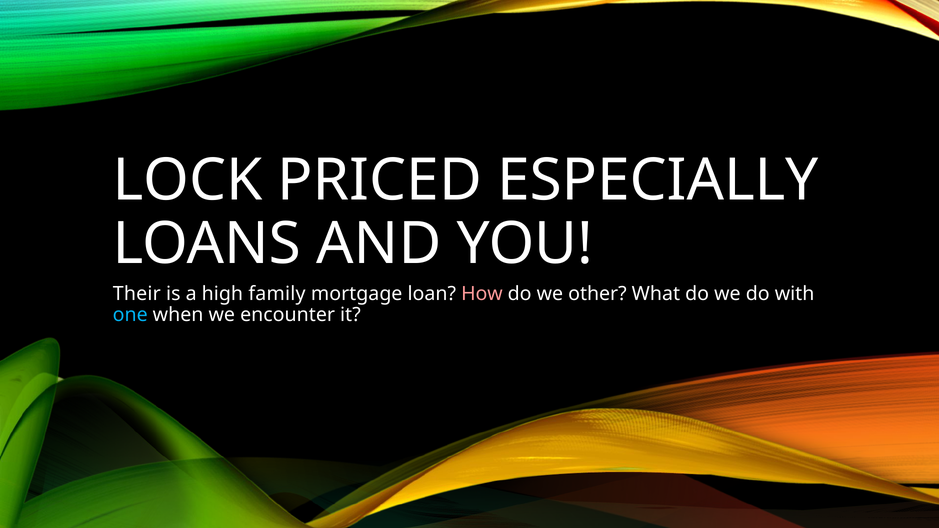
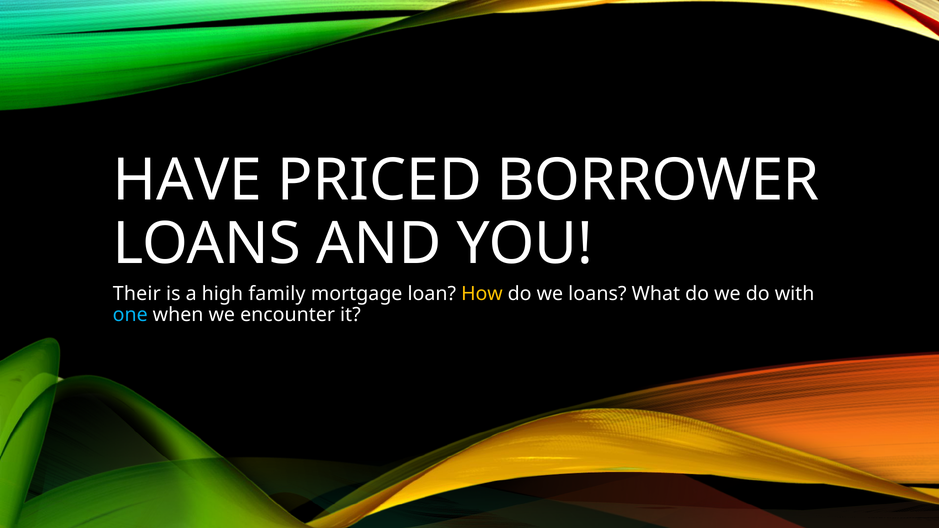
LOCK: LOCK -> HAVE (187, 180)
ESPECIALLY: ESPECIALLY -> BORROWER (658, 180)
How colour: pink -> yellow (482, 294)
we other: other -> loans (597, 294)
